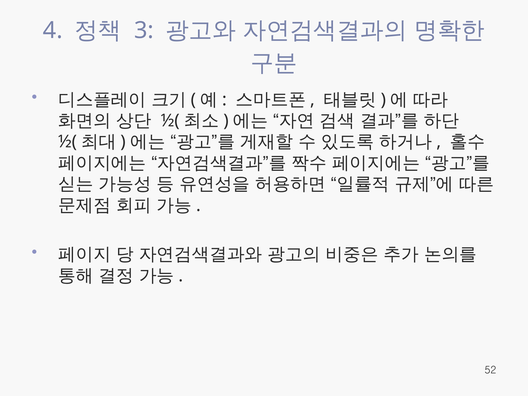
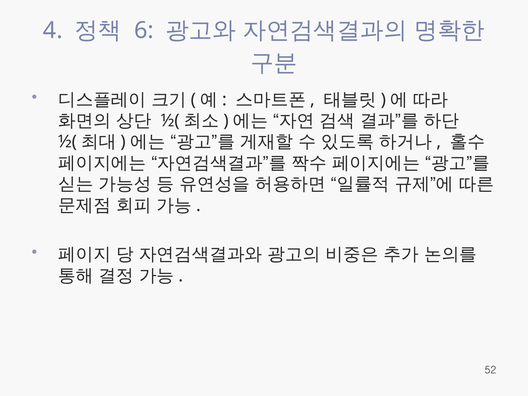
3: 3 -> 6 (144, 31)
